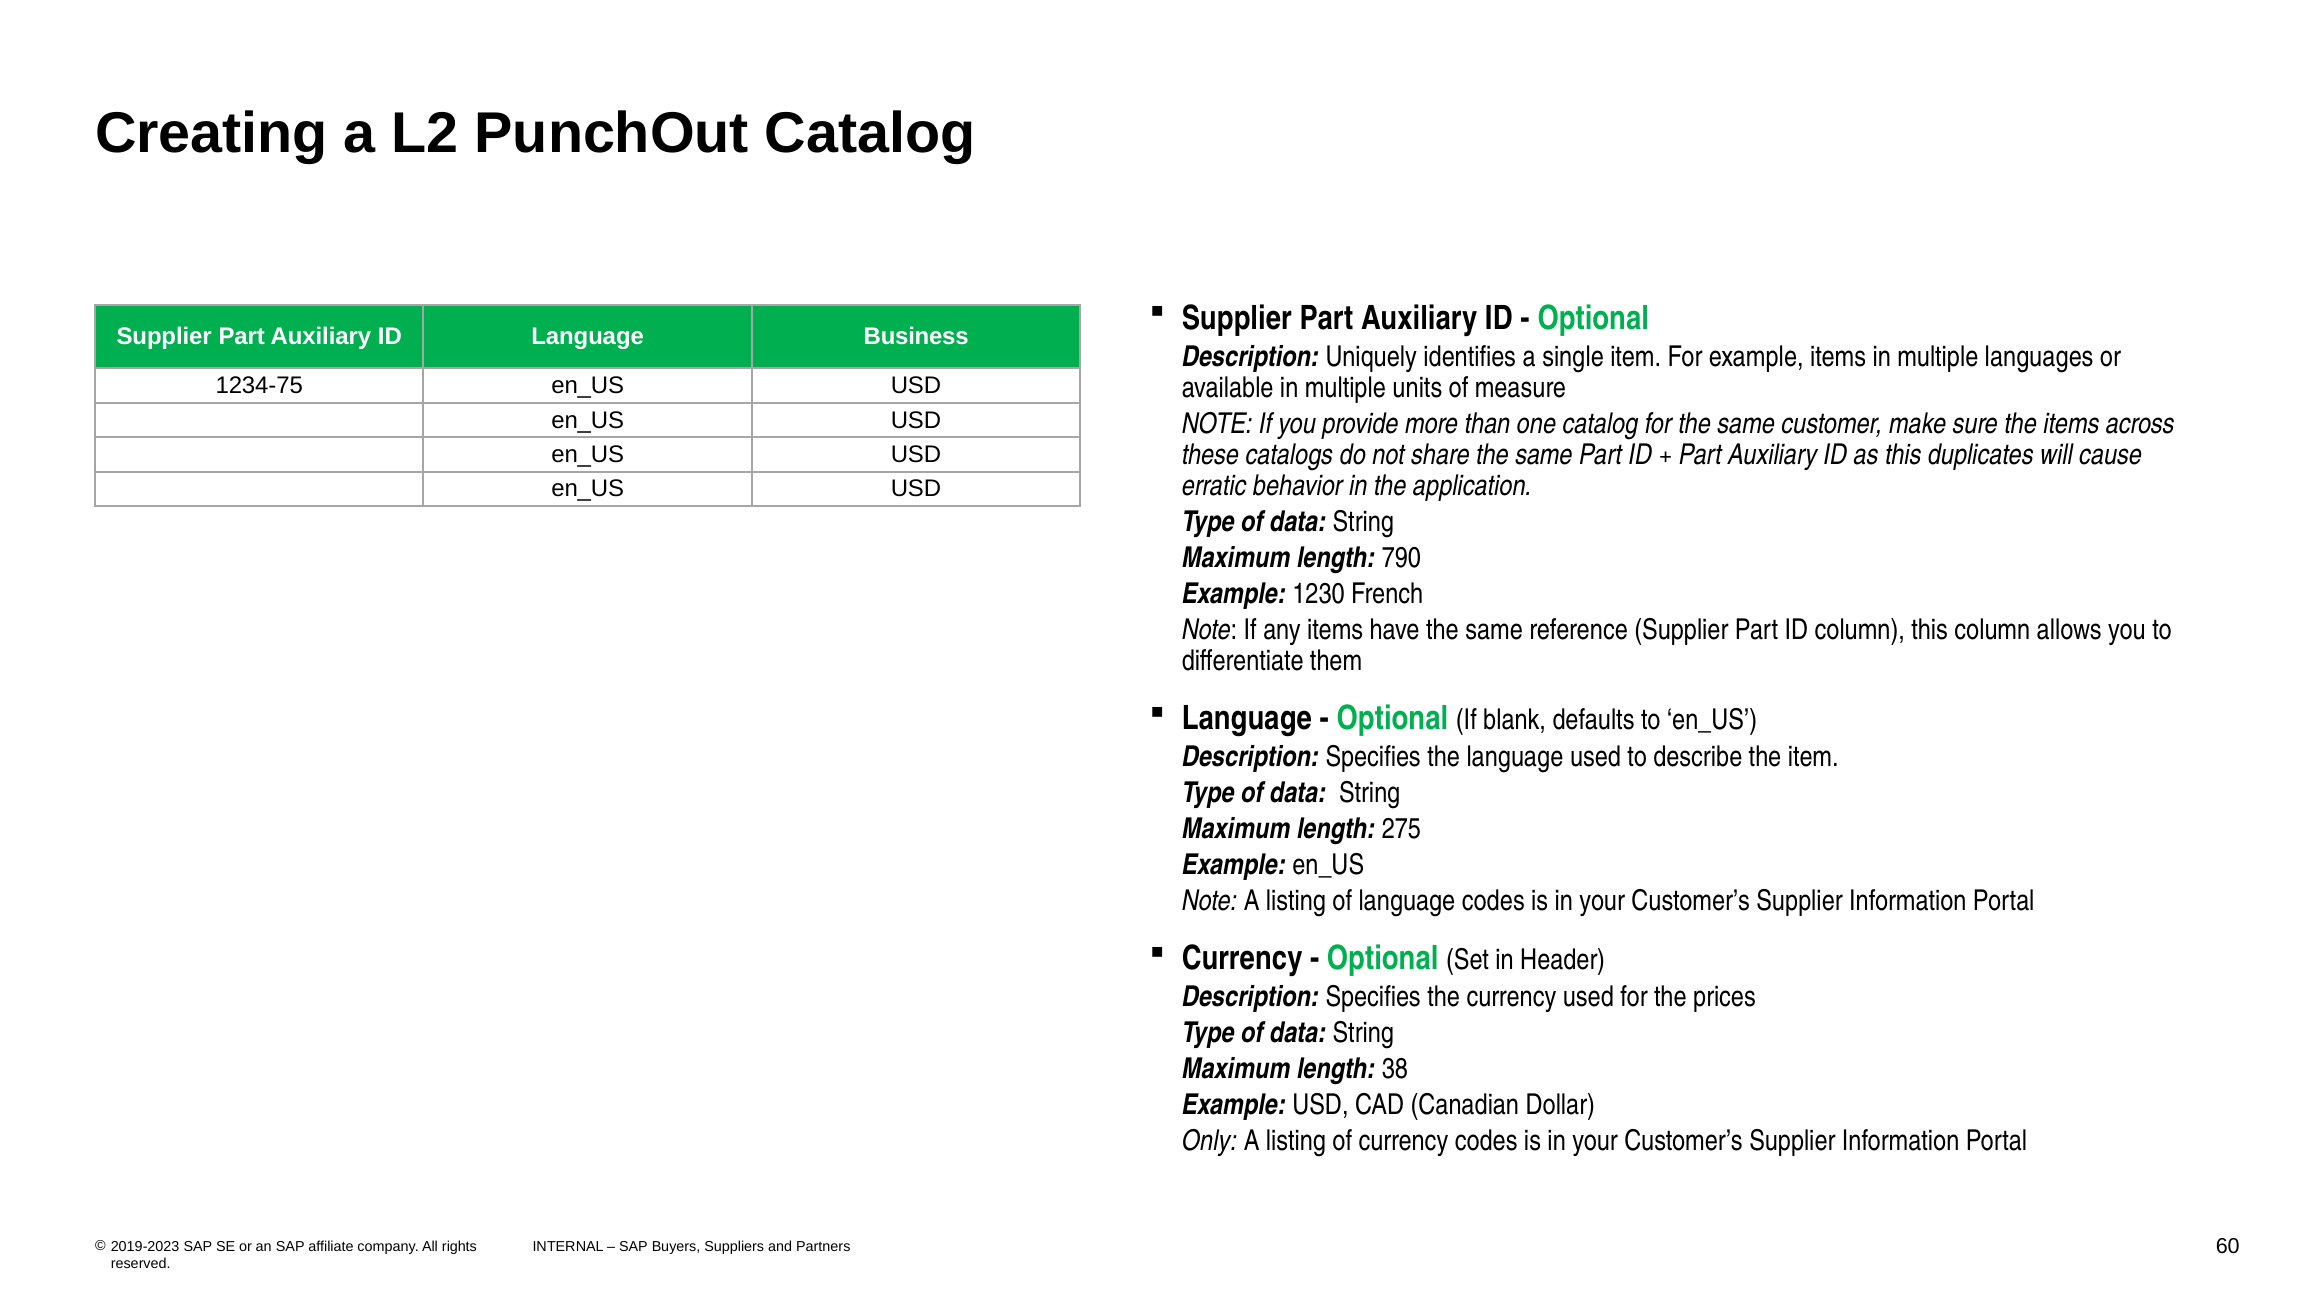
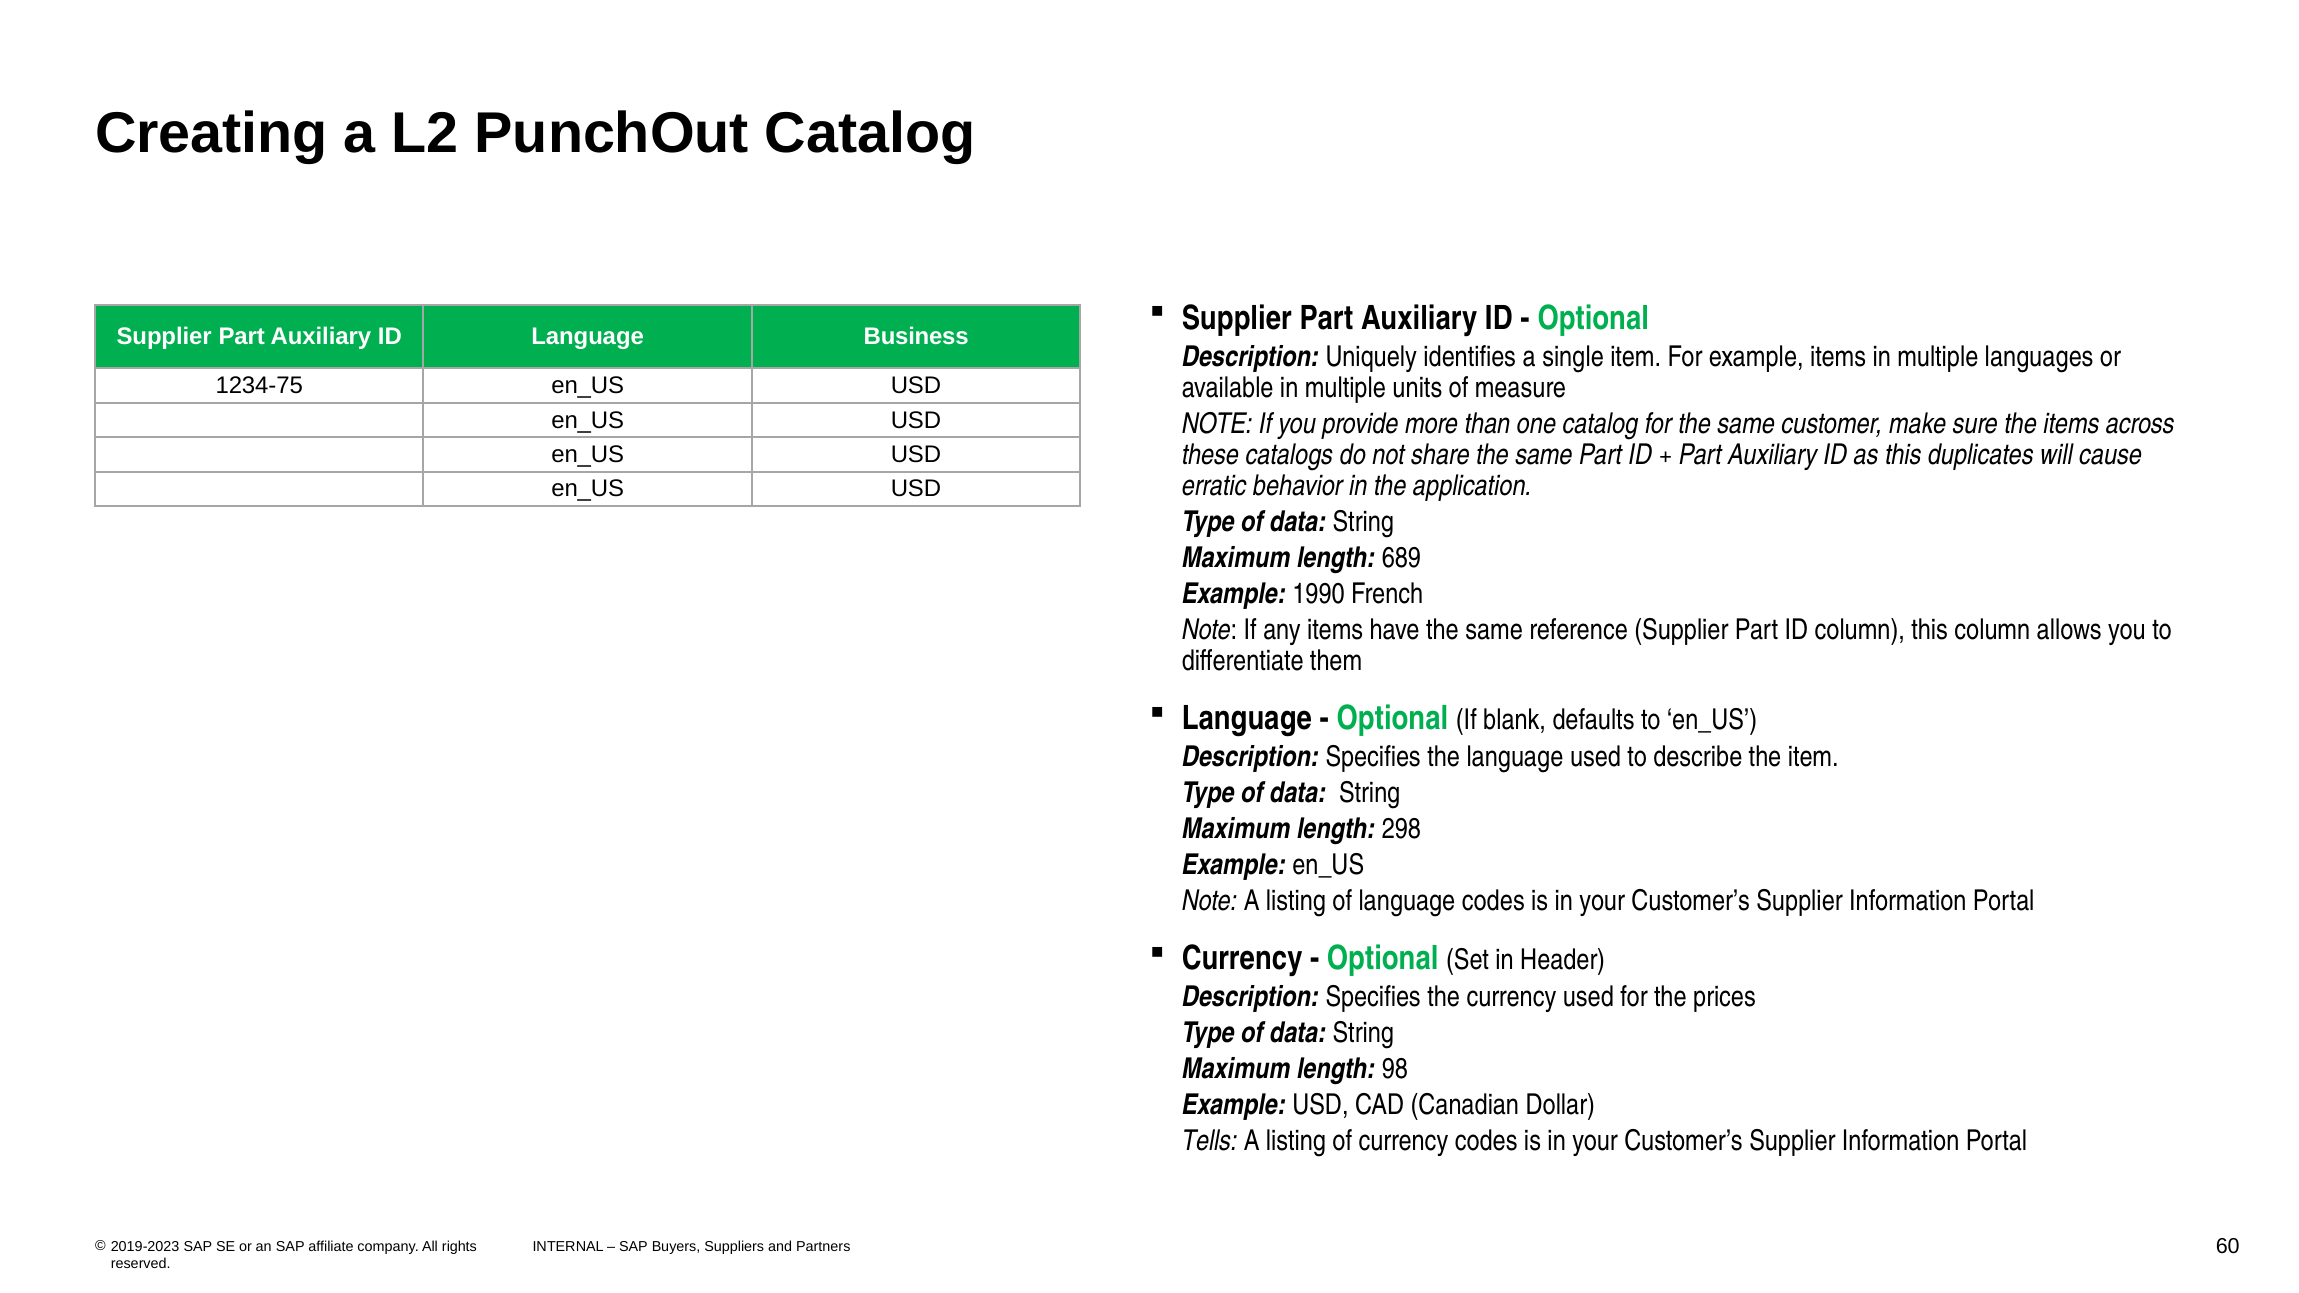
790: 790 -> 689 (1401, 558)
1230: 1230 -> 1990 (1319, 594)
275: 275 -> 298 (1401, 829)
38: 38 -> 98 (1395, 1069)
Only: Only -> Tells (1210, 1141)
